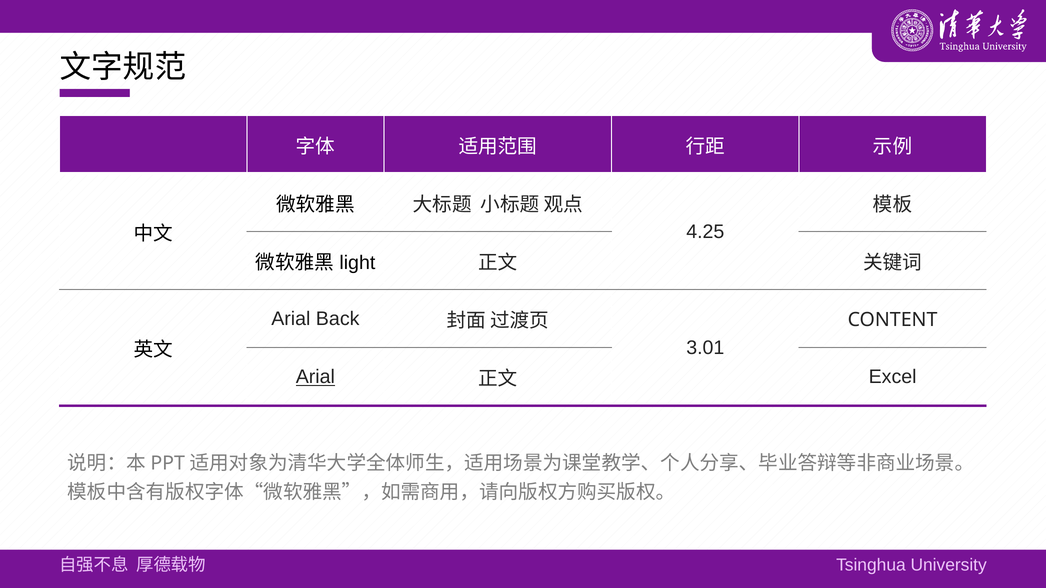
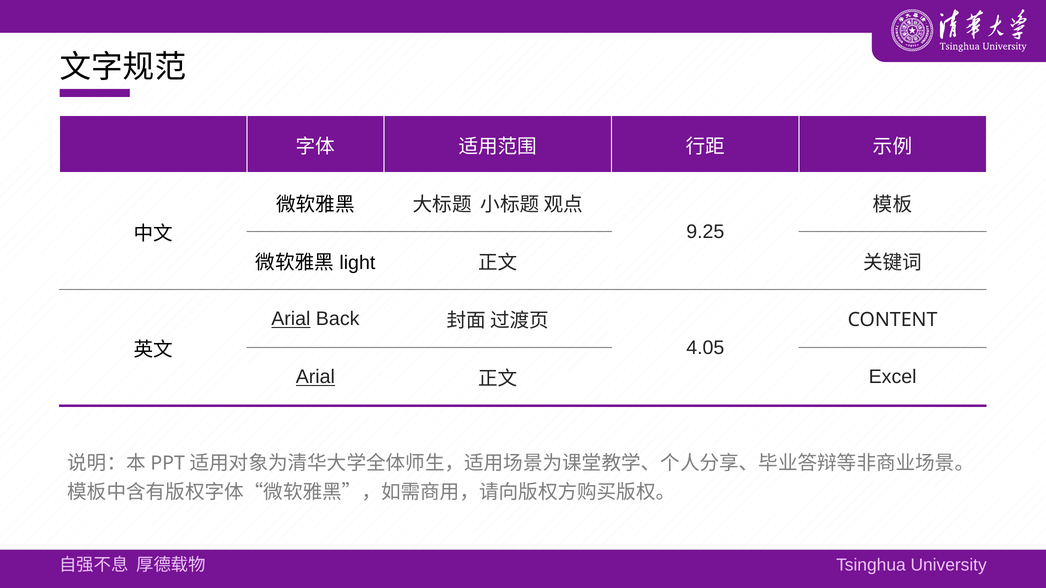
4.25: 4.25 -> 9.25 (705, 232)
Arial underline: none -> present (291, 319)
3.01: 3.01 -> 4.05 (705, 348)
